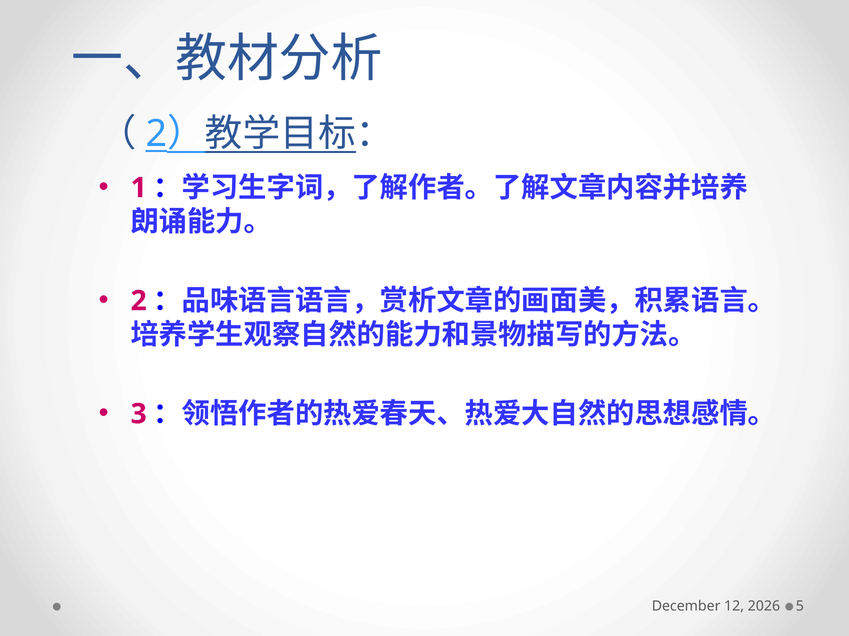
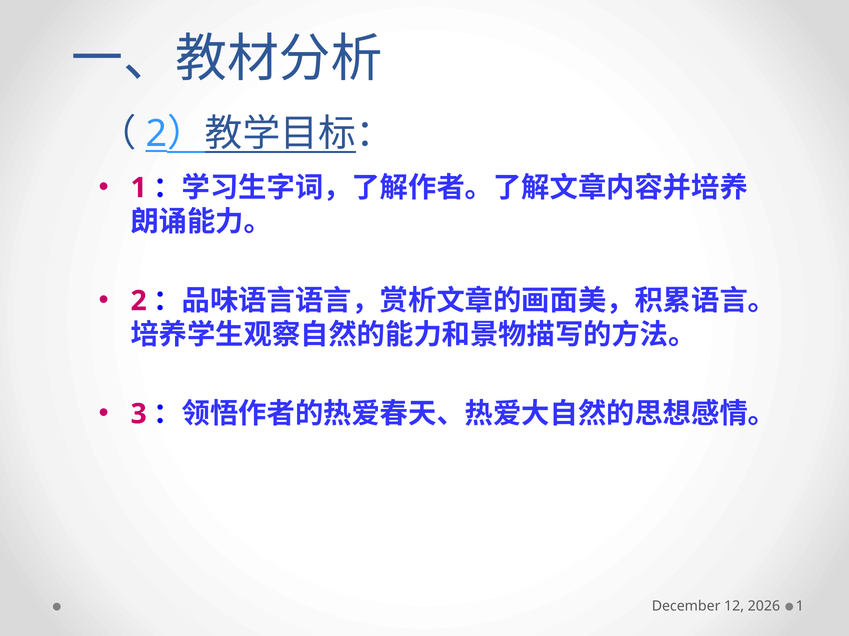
5: 5 -> 1 (800, 607)
